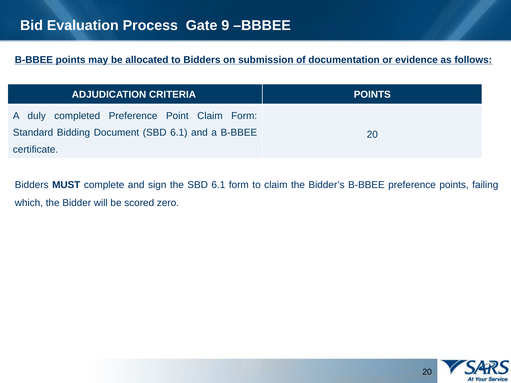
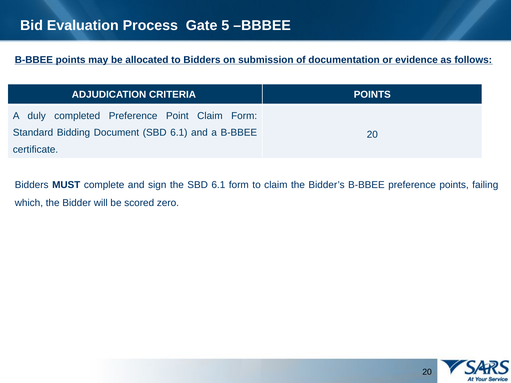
9: 9 -> 5 (225, 25)
